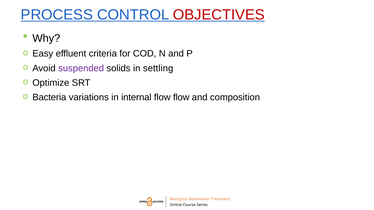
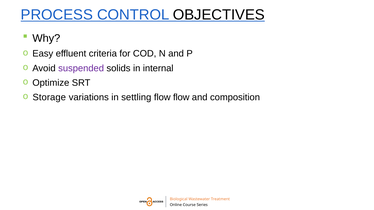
OBJECTIVES colour: red -> black (219, 15)
settling: settling -> internal (158, 68)
Bacteria: Bacteria -> Storage (49, 97)
internal: internal -> settling (136, 97)
